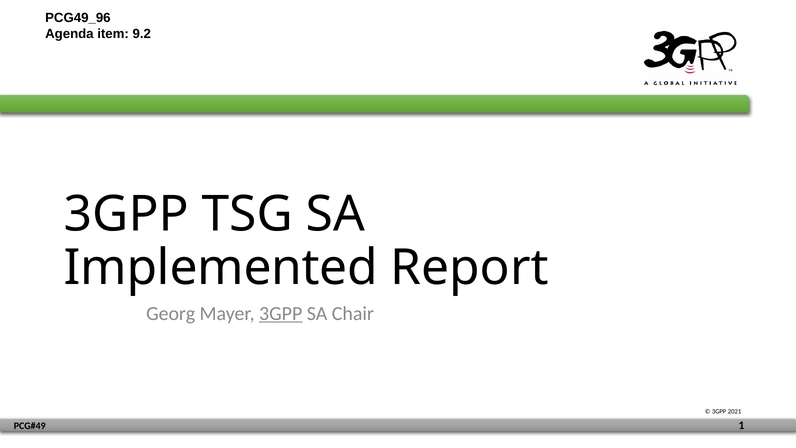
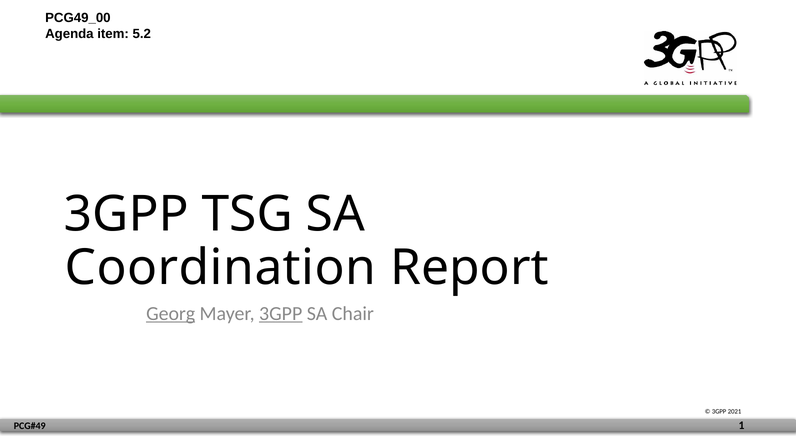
PCG49_96: PCG49_96 -> PCG49_00 (78, 18)
9.2: 9.2 -> 5.2 (142, 34)
Implemented: Implemented -> Coordination (220, 268)
Georg underline: none -> present (171, 313)
